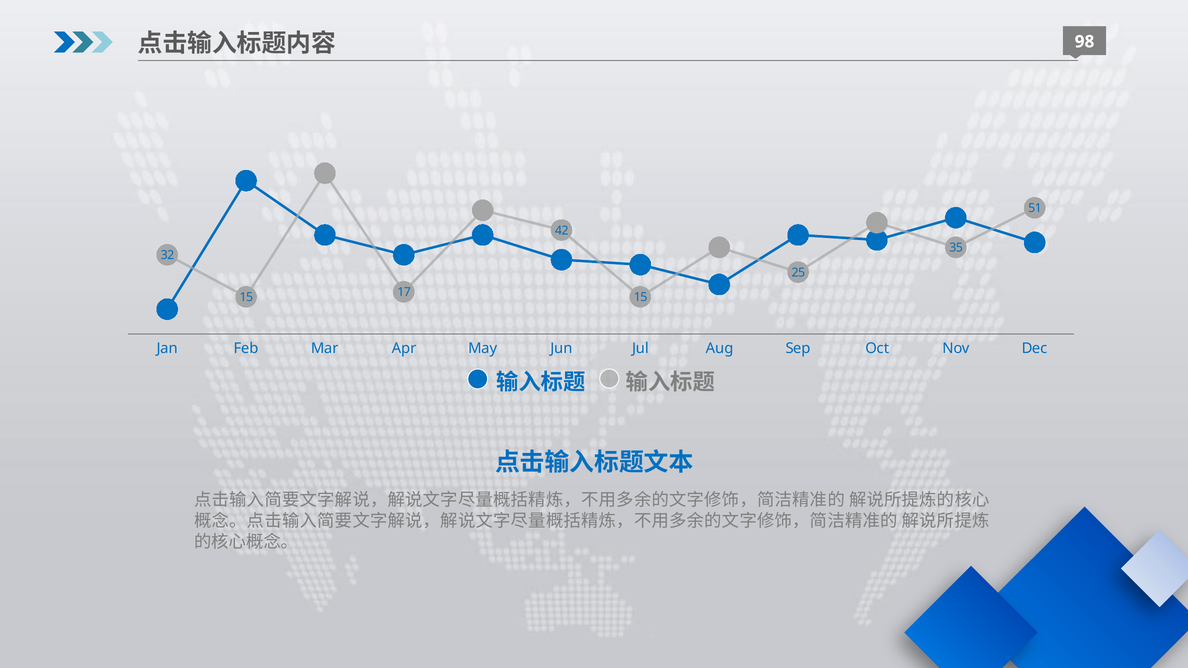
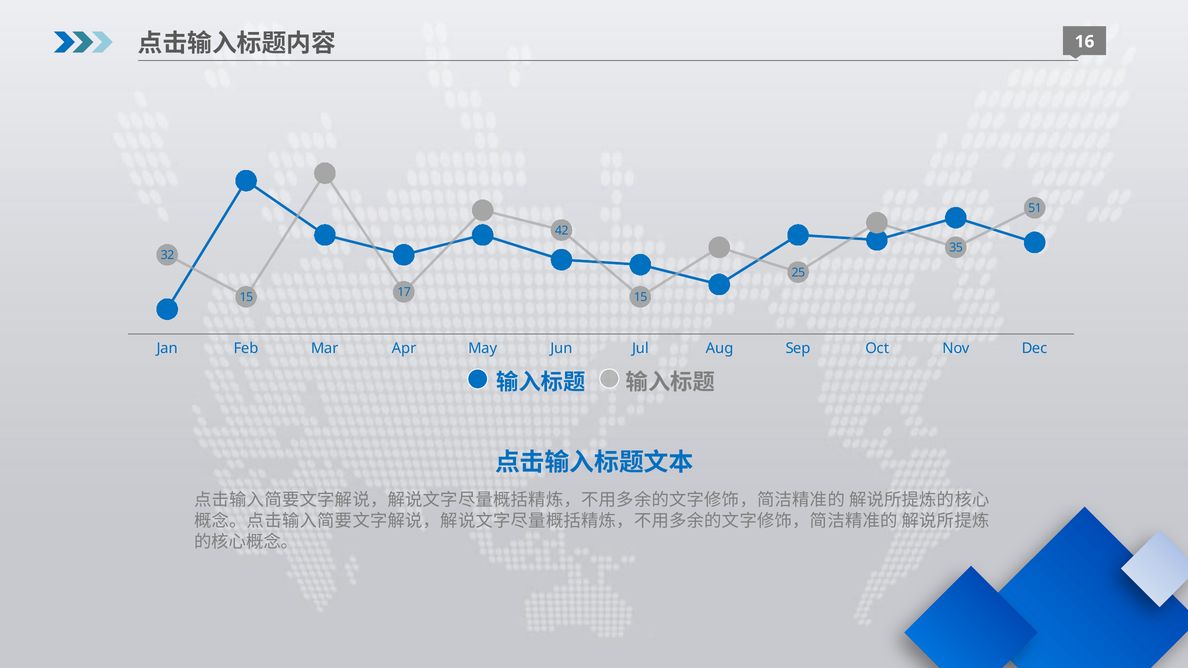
98: 98 -> 16 (1085, 42)
